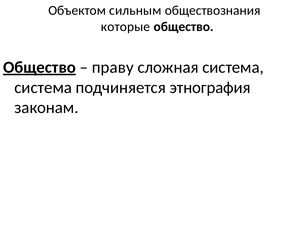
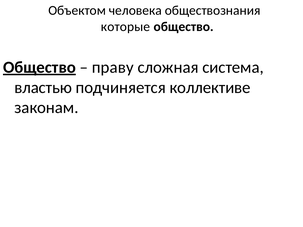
сильным: сильным -> человека (135, 11)
система: система -> властью (43, 88)
этнография: этнография -> коллективе (210, 88)
